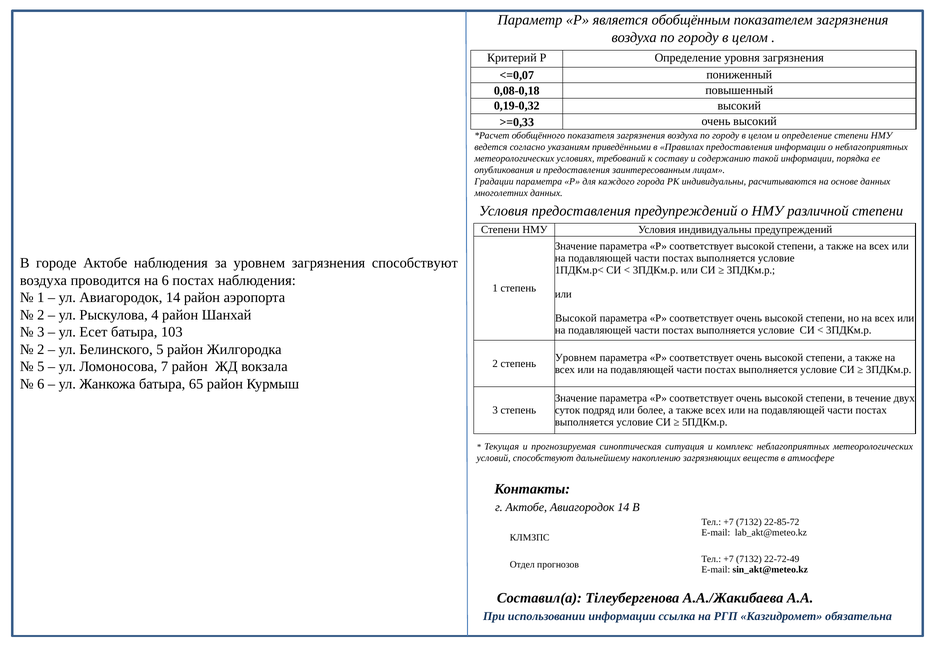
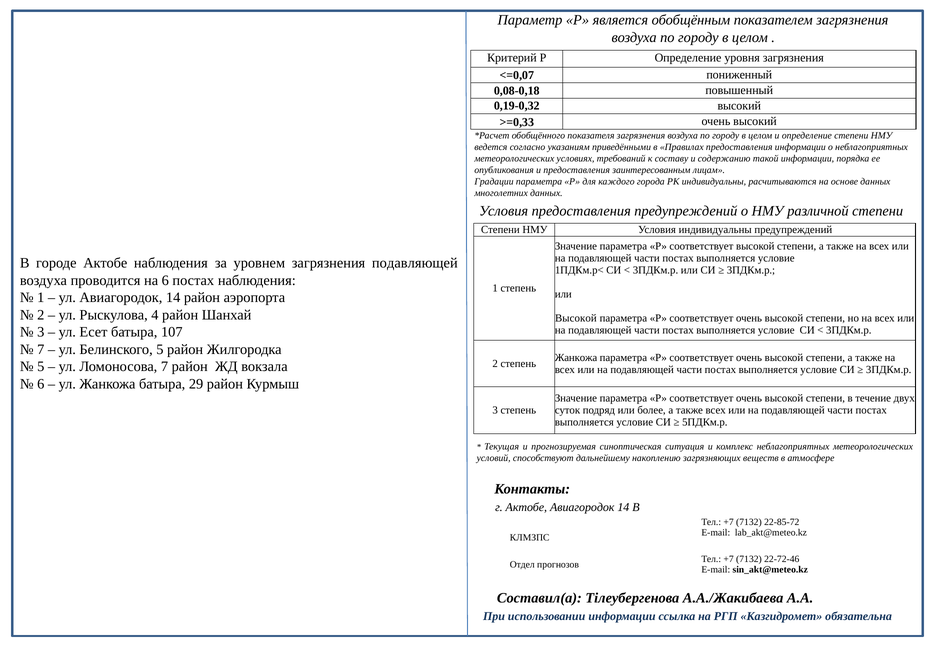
загрязнения способствуют: способствуют -> подавляющей (415, 263)
103: 103 -> 107 (172, 332)
2: 2 -> 7 (41, 350)
Уровнем: Уровнем -> Жанкожа (576, 358)
65: 65 -> 29 (196, 384)
22-72-49: 22-72-49 -> 22-72-46 (782, 559)
